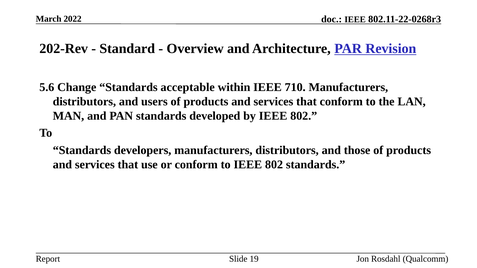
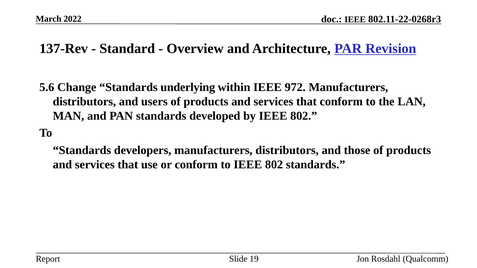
202-Rev: 202-Rev -> 137-Rev (64, 49)
acceptable: acceptable -> underlying (188, 87)
710: 710 -> 972 (295, 87)
